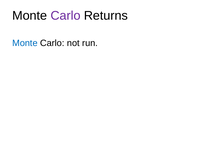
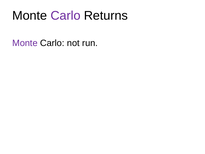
Monte colour: blue -> purple (25, 43)
